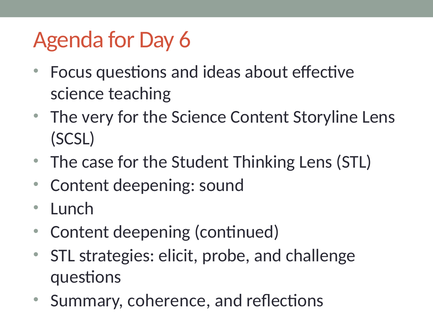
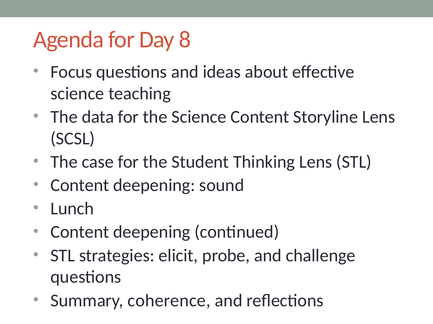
6: 6 -> 8 (185, 40)
very: very -> data (98, 117)
